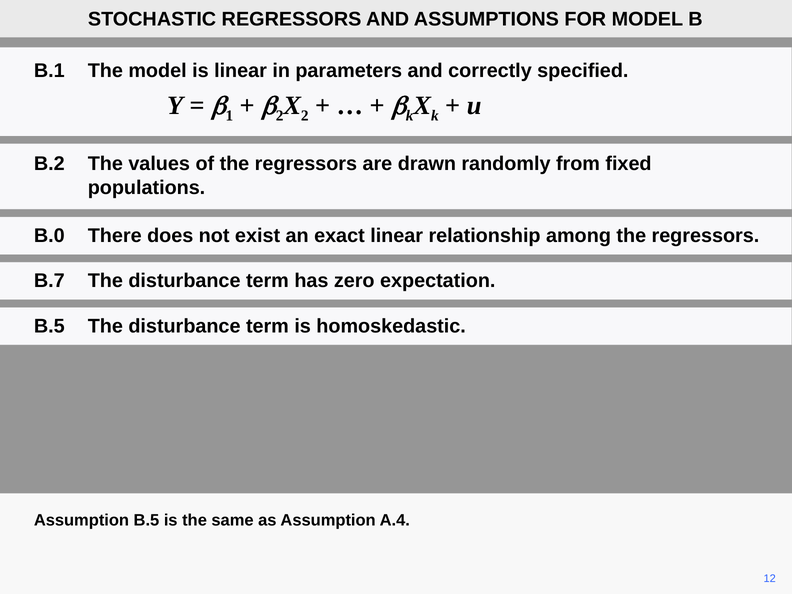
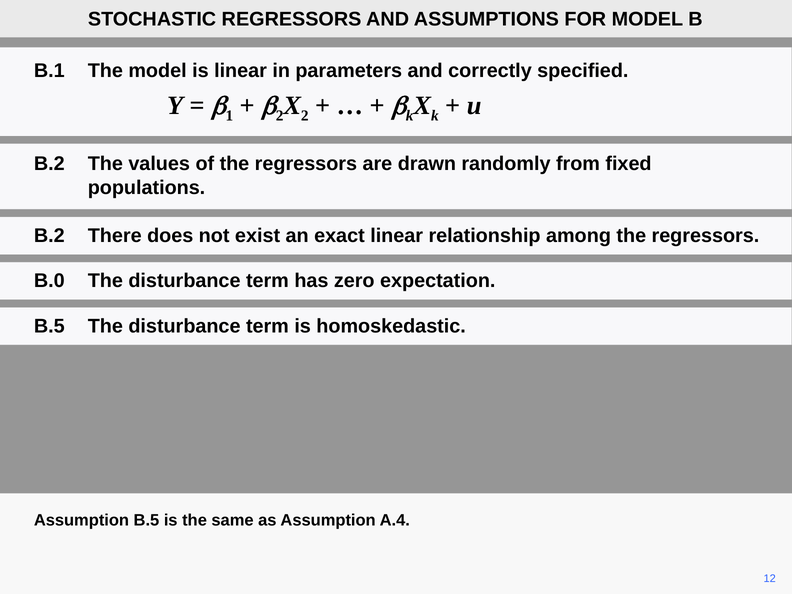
B.0: B.0 -> B.2 (49, 236)
B.7: B.7 -> B.0 (49, 281)
